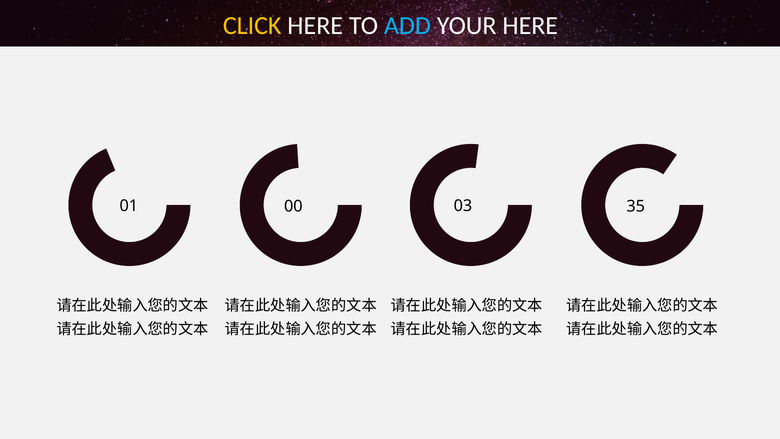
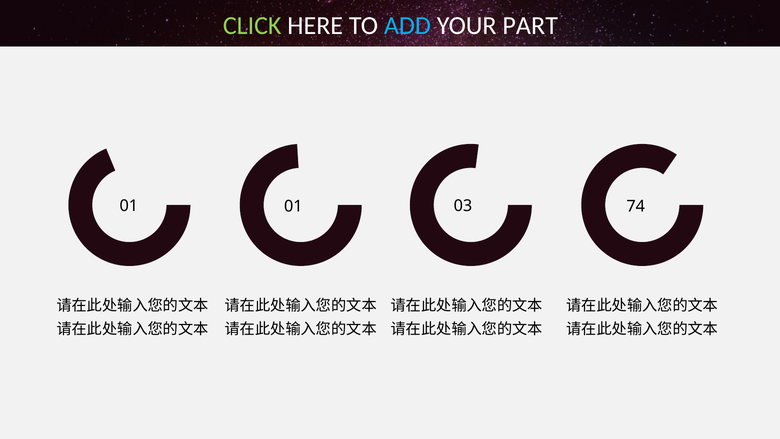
CLICK colour: yellow -> light green (252, 26)
YOUR HERE: HERE -> PART (530, 26)
01 00: 00 -> 01 (293, 206)
35: 35 -> 74 (636, 206)
